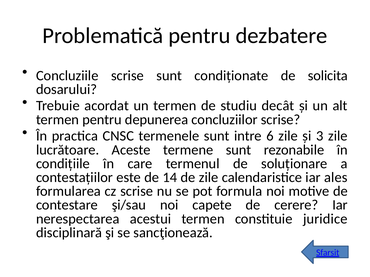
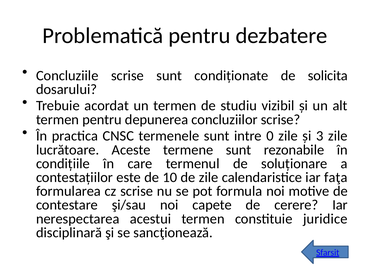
decât: decât -> vizibil (278, 106)
6: 6 -> 0 (270, 136)
14: 14 -> 10 (170, 178)
ales: ales -> faţa (336, 178)
